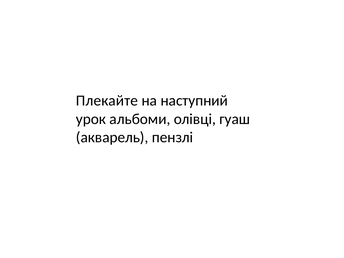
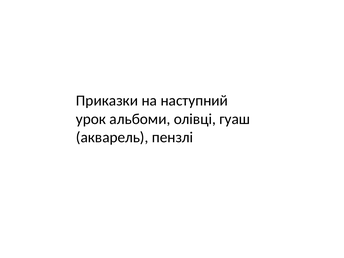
Плекайте: Плекайте -> Приказки (107, 101)
